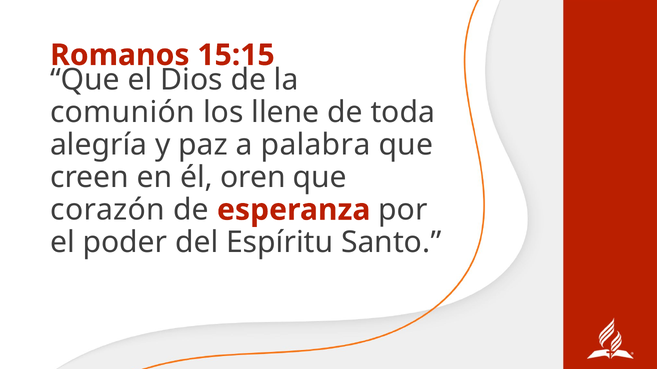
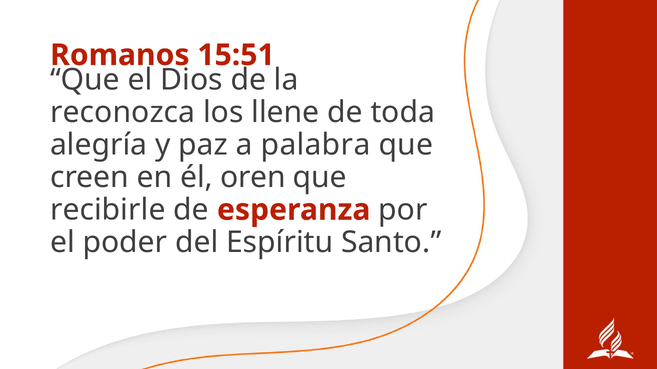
15:15: 15:15 -> 15:51 (236, 55)
comunión: comunión -> reconozca (123, 112)
corazón: corazón -> recibirle (108, 210)
